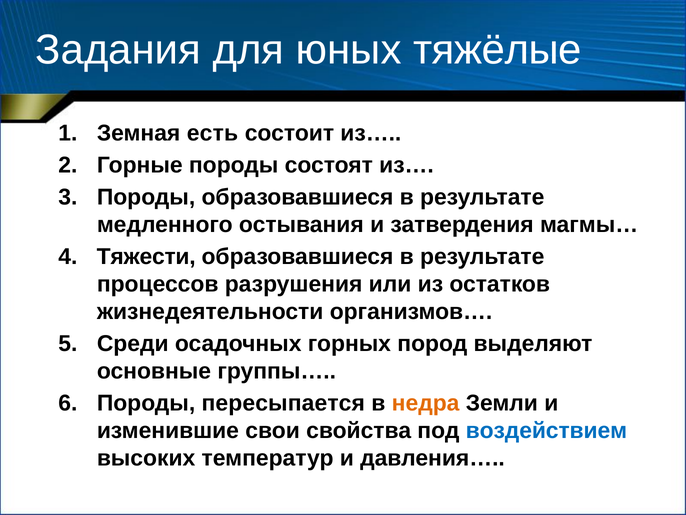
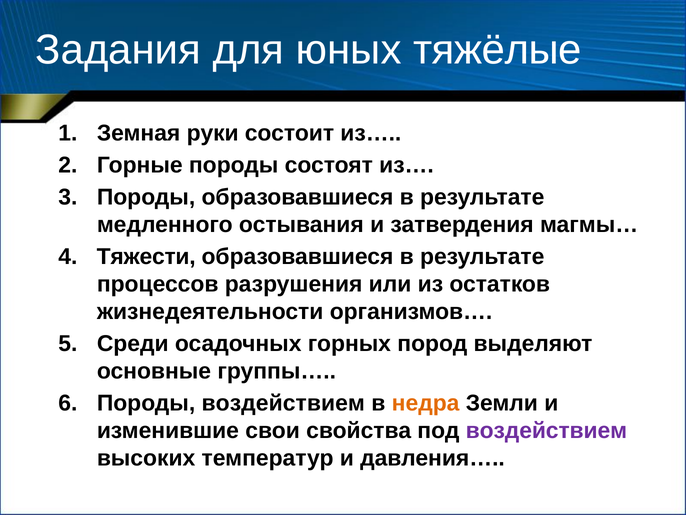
есть: есть -> руки (213, 133)
Породы пересыпается: пересыпается -> воздействием (283, 403)
воздействием colour: blue -> purple (546, 430)
